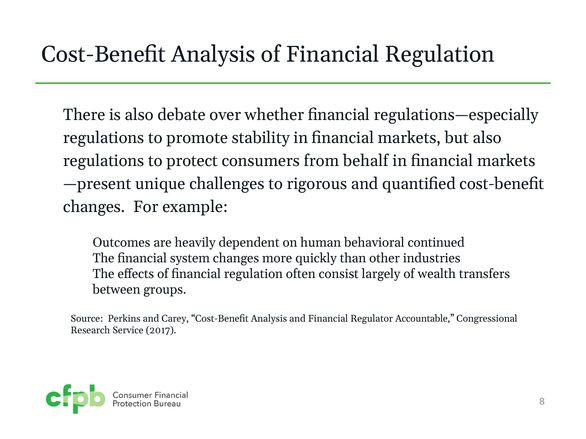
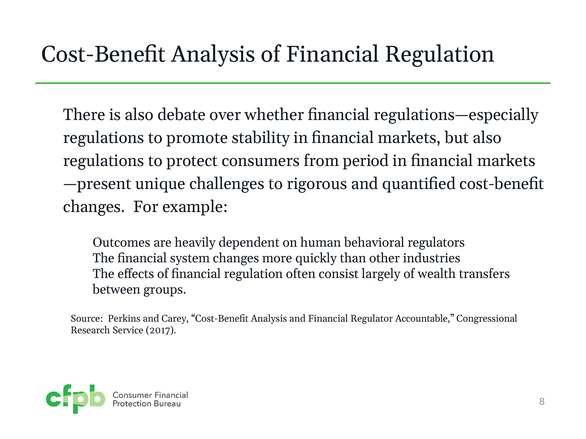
behalf: behalf -> period (366, 161)
continued: continued -> regulators (436, 243)
